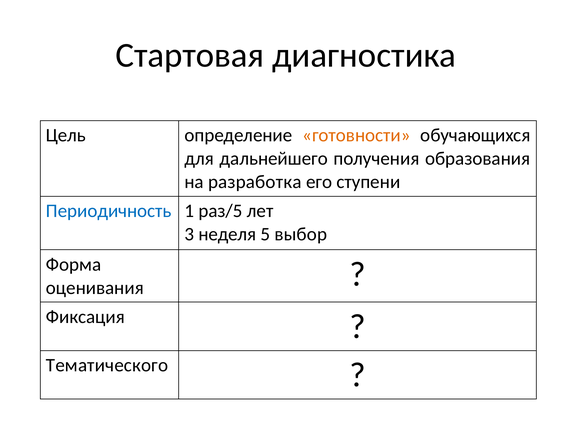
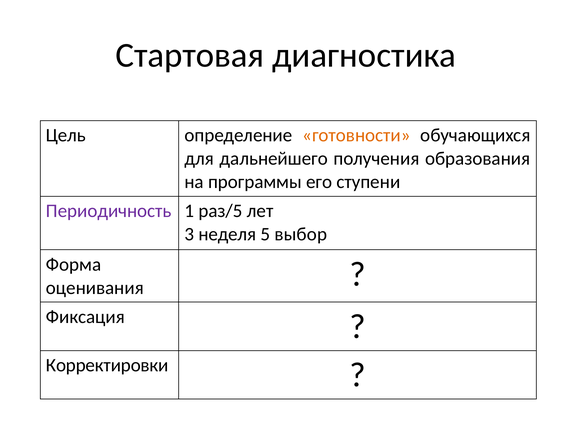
разработка: разработка -> программы (255, 182)
Периодичность colour: blue -> purple (109, 211)
Тематического: Тематического -> Корректировки (107, 365)
